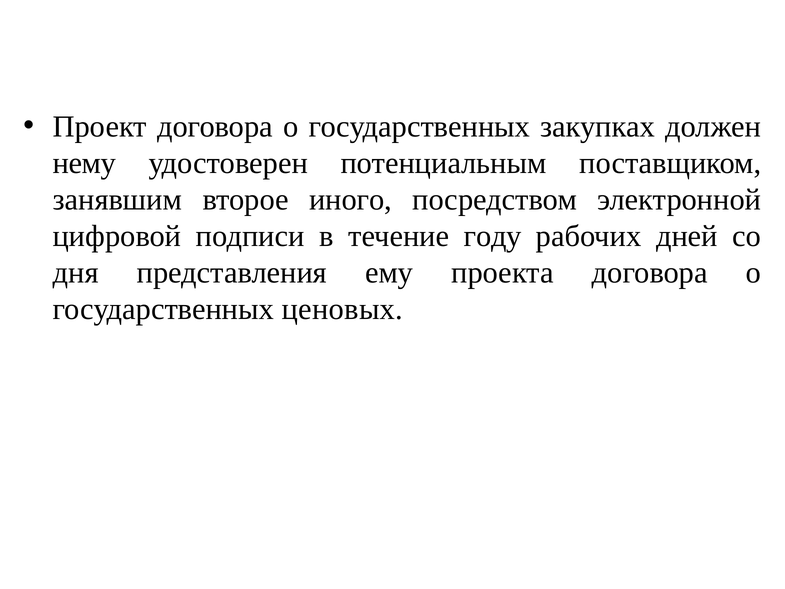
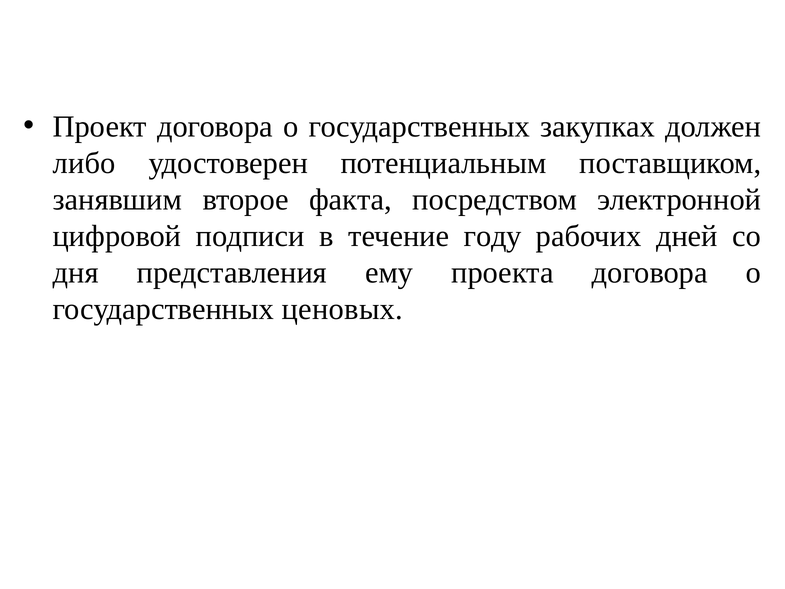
нему: нему -> либо (84, 163)
иного: иного -> факта (350, 200)
